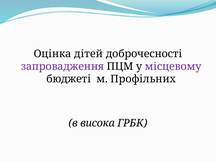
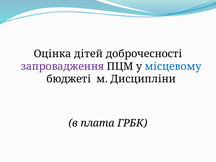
місцевому colour: purple -> blue (173, 66)
Профільних: Профільних -> Дисципліни (143, 79)
висока: висока -> плата (98, 123)
